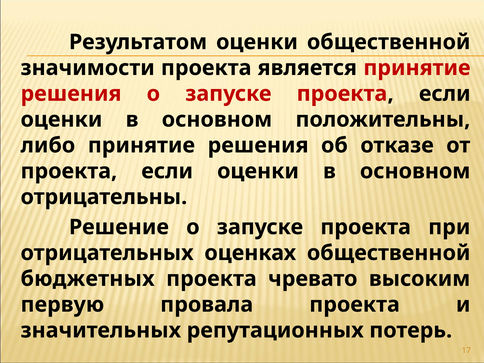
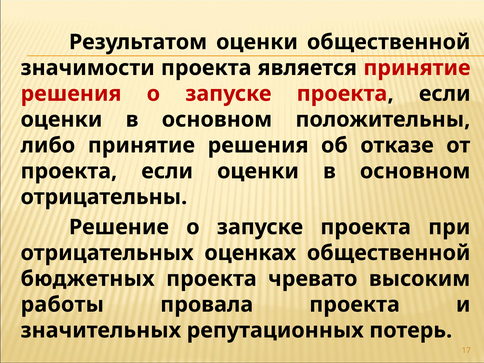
первую: первую -> работы (62, 305)
